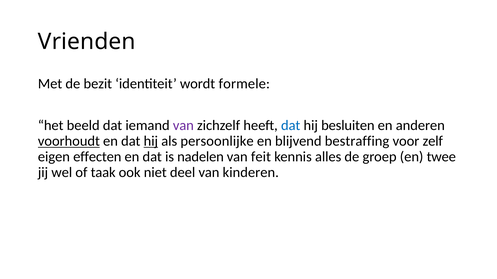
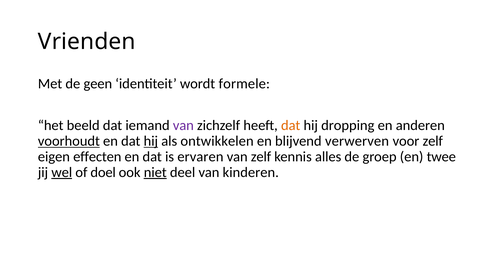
bezit: bezit -> geen (98, 84)
dat colour: blue -> orange (291, 126)
besluiten: besluiten -> dropping (348, 126)
persoonlijke: persoonlijke -> ontwikkelen (217, 141)
bestraffing: bestraffing -> verwerven (357, 141)
nadelen: nadelen -> ervaren (200, 157)
van feit: feit -> zelf (261, 157)
wel underline: none -> present (62, 173)
taak: taak -> doel (103, 173)
niet underline: none -> present (155, 173)
